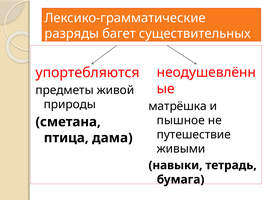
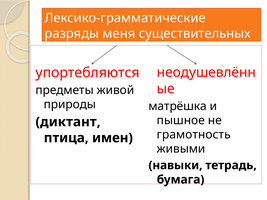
багет: багет -> меня (119, 34)
сметана: сметана -> диктант (68, 122)
путешествие: путешествие -> грамотность (194, 135)
дама: дама -> имен (112, 138)
